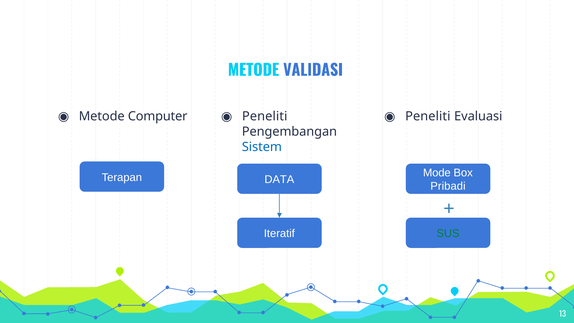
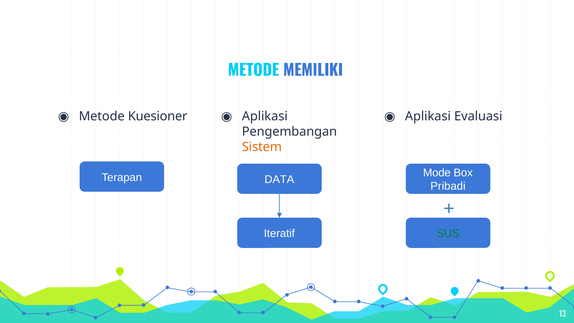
VALIDASI: VALIDASI -> MEMILIKI (313, 71)
Computer: Computer -> Kuesioner (158, 116)
Peneliti: Peneliti -> Aplikasi (265, 116)
Peneliti: Peneliti -> Aplikasi (428, 116)
Sistem colour: blue -> orange (262, 147)
